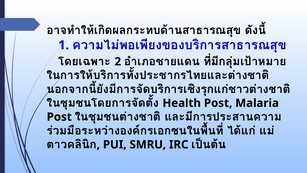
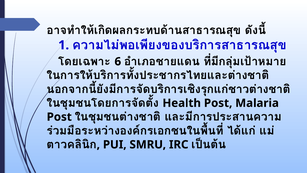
2: 2 -> 6 (118, 61)
